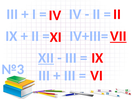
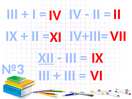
VII underline: present -> none (118, 36)
